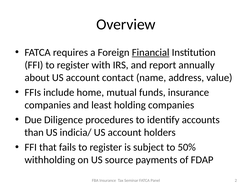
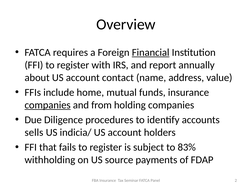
companies underline: none -> present (48, 105)
least: least -> from (102, 105)
than: than -> sells (34, 132)
50%: 50% -> 83% (187, 147)
